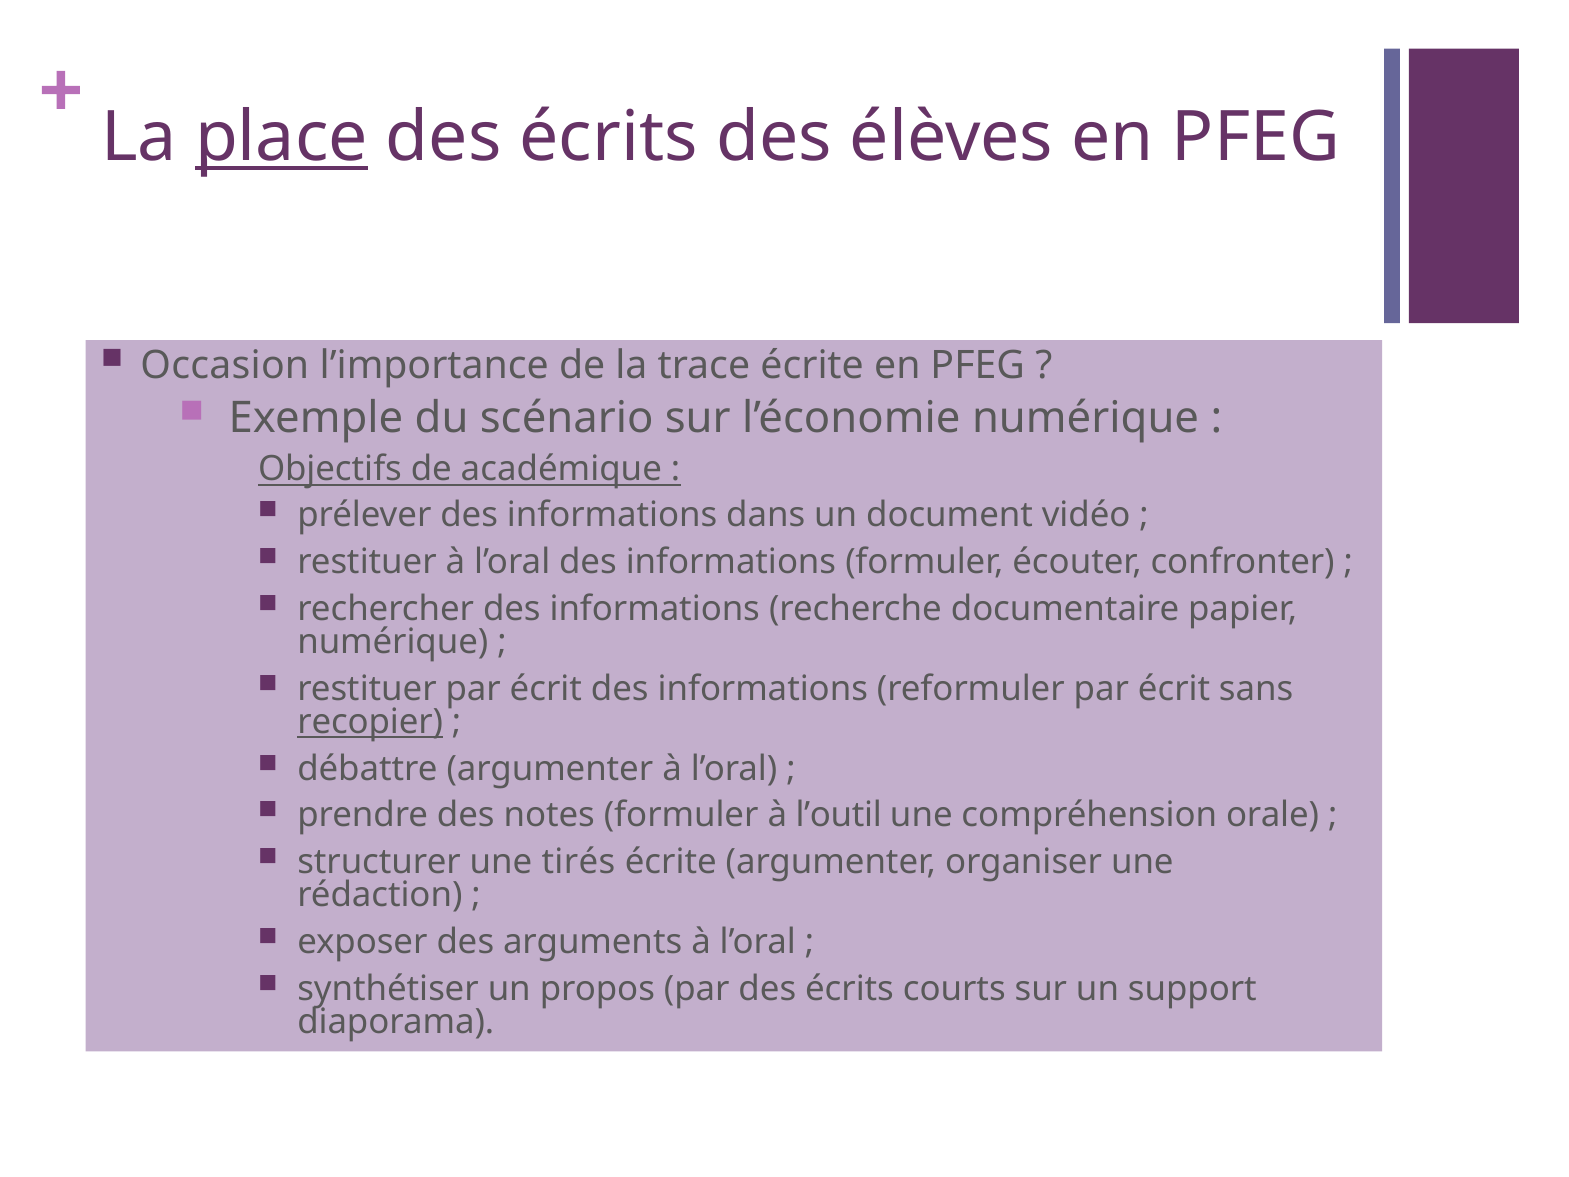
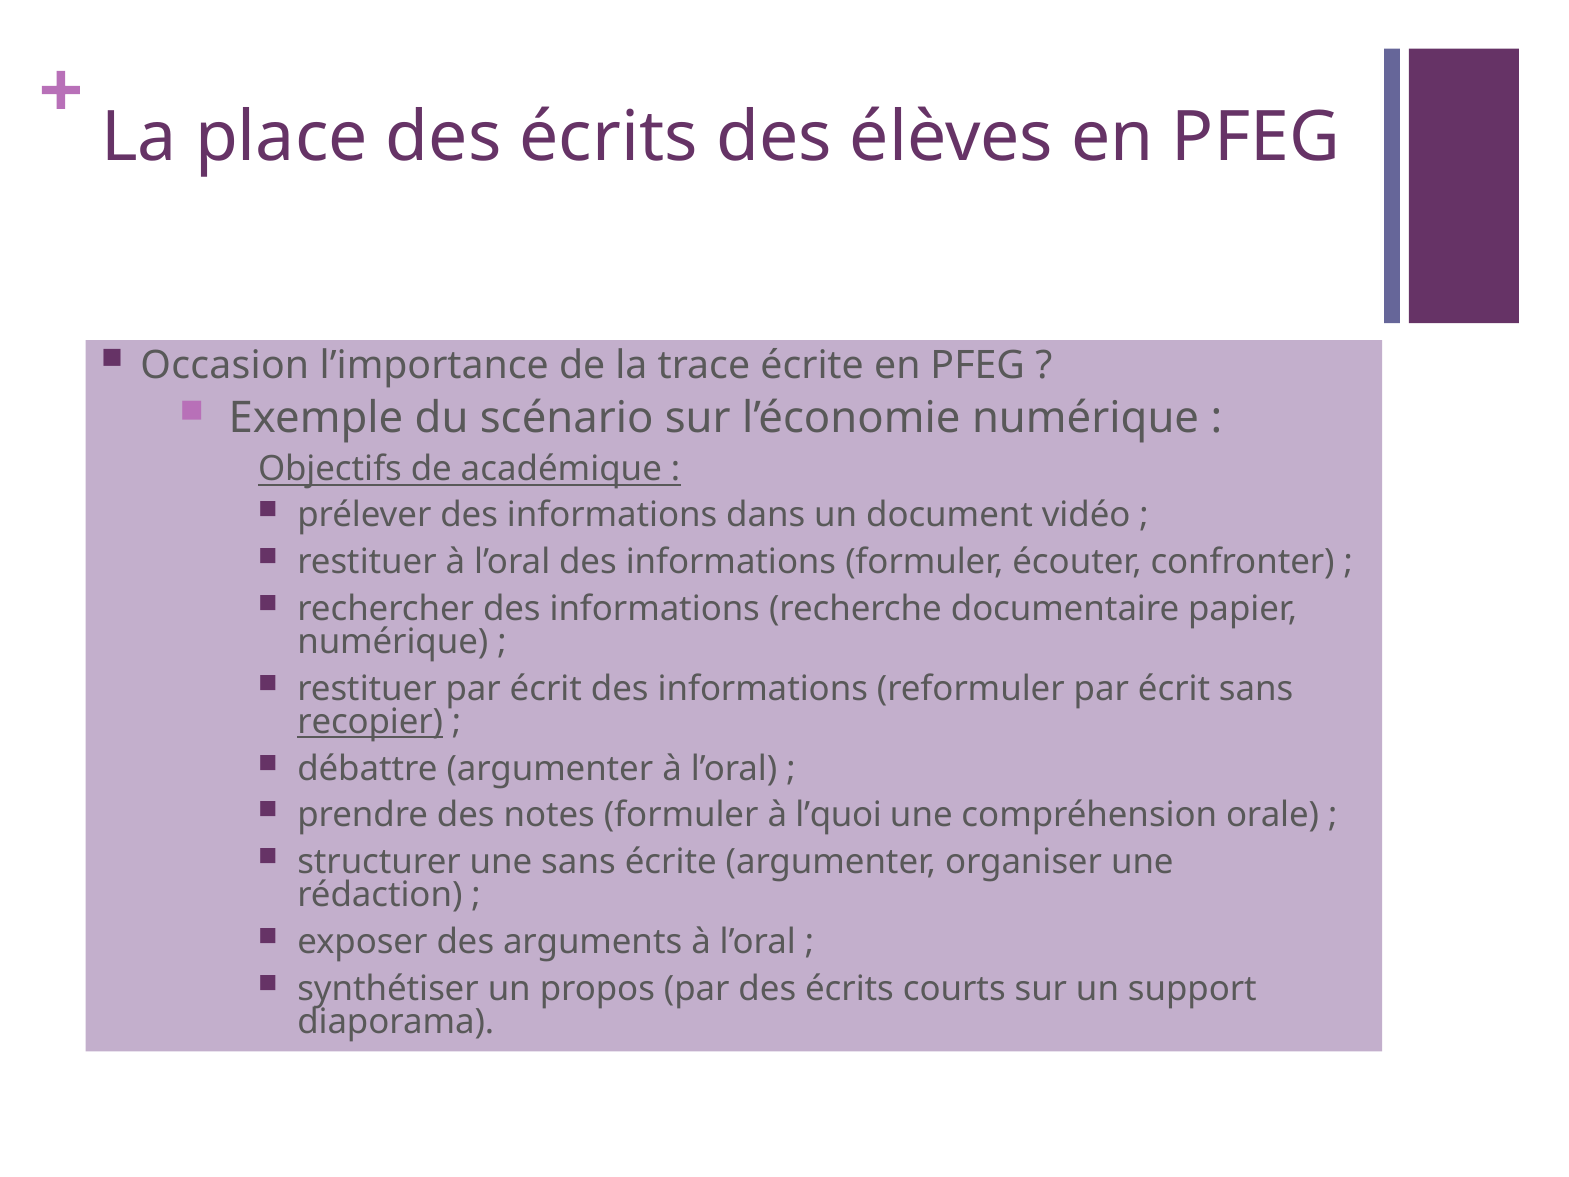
place underline: present -> none (281, 138)
l’outil: l’outil -> l’quoi (839, 815)
une tirés: tirés -> sans (579, 862)
